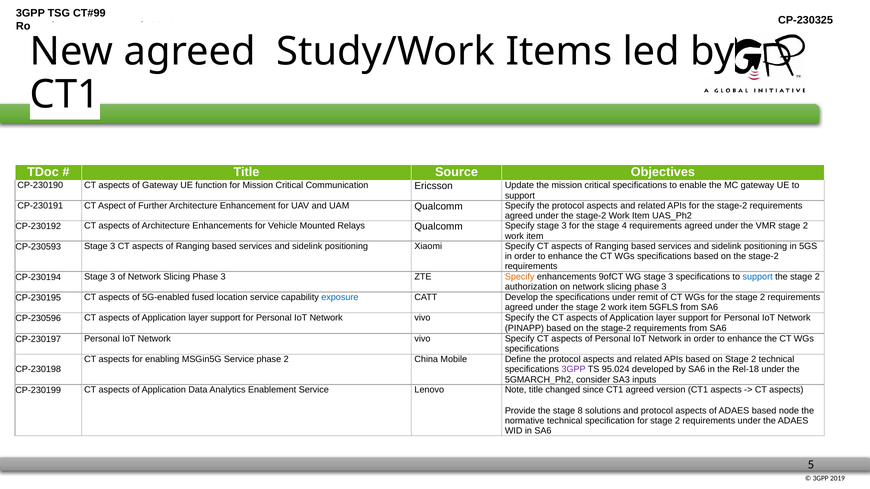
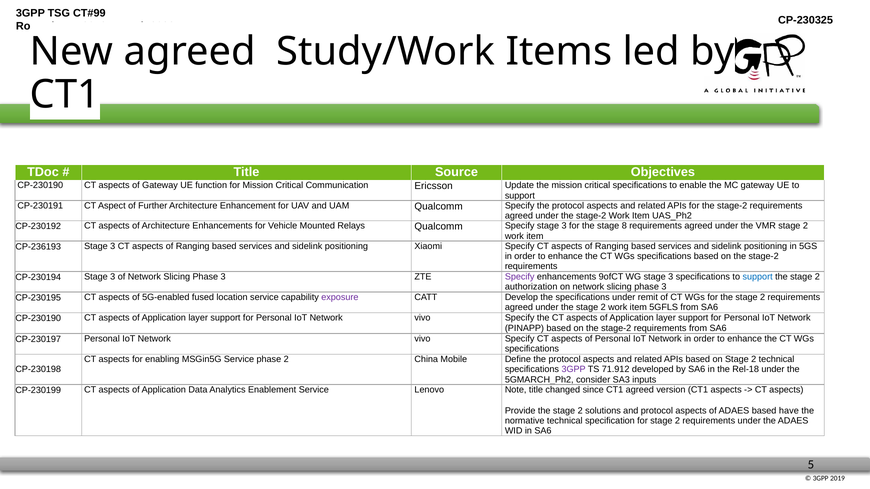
4: 4 -> 8 (624, 226)
CP-230593: CP-230593 -> CP-236193 (38, 247)
Specify colour: orange -> purple (520, 277)
exposure colour: blue -> purple (340, 297)
CP-230596: CP-230596 -> CP-230190 (38, 319)
95.024: 95.024 -> 71.912 (616, 370)
Provide the stage 8: 8 -> 2 (580, 411)
node: node -> have (789, 411)
